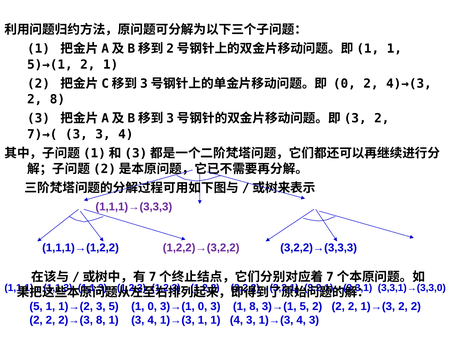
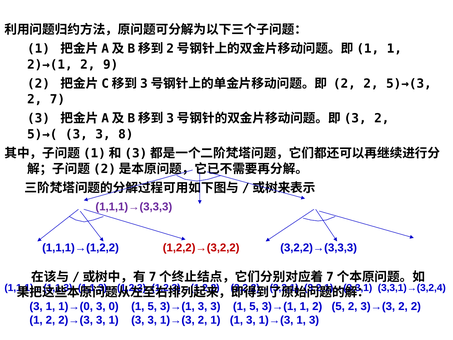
5)→(1: 5)→(1 -> 2)→(1 (50, 64)
2 1: 1 -> 9 (111, 64)
0: 0 -> 2 (344, 83)
4)→(3: 4)→(3 -> 5)→(3 (409, 83)
2 8: 8 -> 7 (57, 99)
7)→(: 7)→( -> 5)→( (42, 134)
3 3 4: 4 -> 8 (126, 134)
1,2,2)→(3,2,2 colour: purple -> red (201, 248)
3,3,1)→(3,3,0: 3,3,1)→(3,3,0 -> 3,3,1)→(3,2,4 (412, 288)
5: 5 -> 3 (36, 306)
1)→(2: 1)→(2 -> 1)→(0 (76, 306)
3 5: 5 -> 0 (114, 306)
0: 0 -> 5 (152, 306)
3)→(1 0: 0 -> 3 (203, 306)
3 1 8: 8 -> 5 (254, 306)
3)→(1 5: 5 -> 1 (304, 306)
2: 2 -> 5 (338, 306)
2 1)→(3: 1)→(3 -> 3)→(3 (378, 306)
2: 2 -> 1 (36, 320)
2)→(3 8: 8 -> 3 (101, 320)
1 3 4: 4 -> 3 (152, 320)
1)→(3 1: 1 -> 2 (203, 320)
1 4: 4 -> 1 (236, 320)
1)→(3 4: 4 -> 1 (301, 320)
